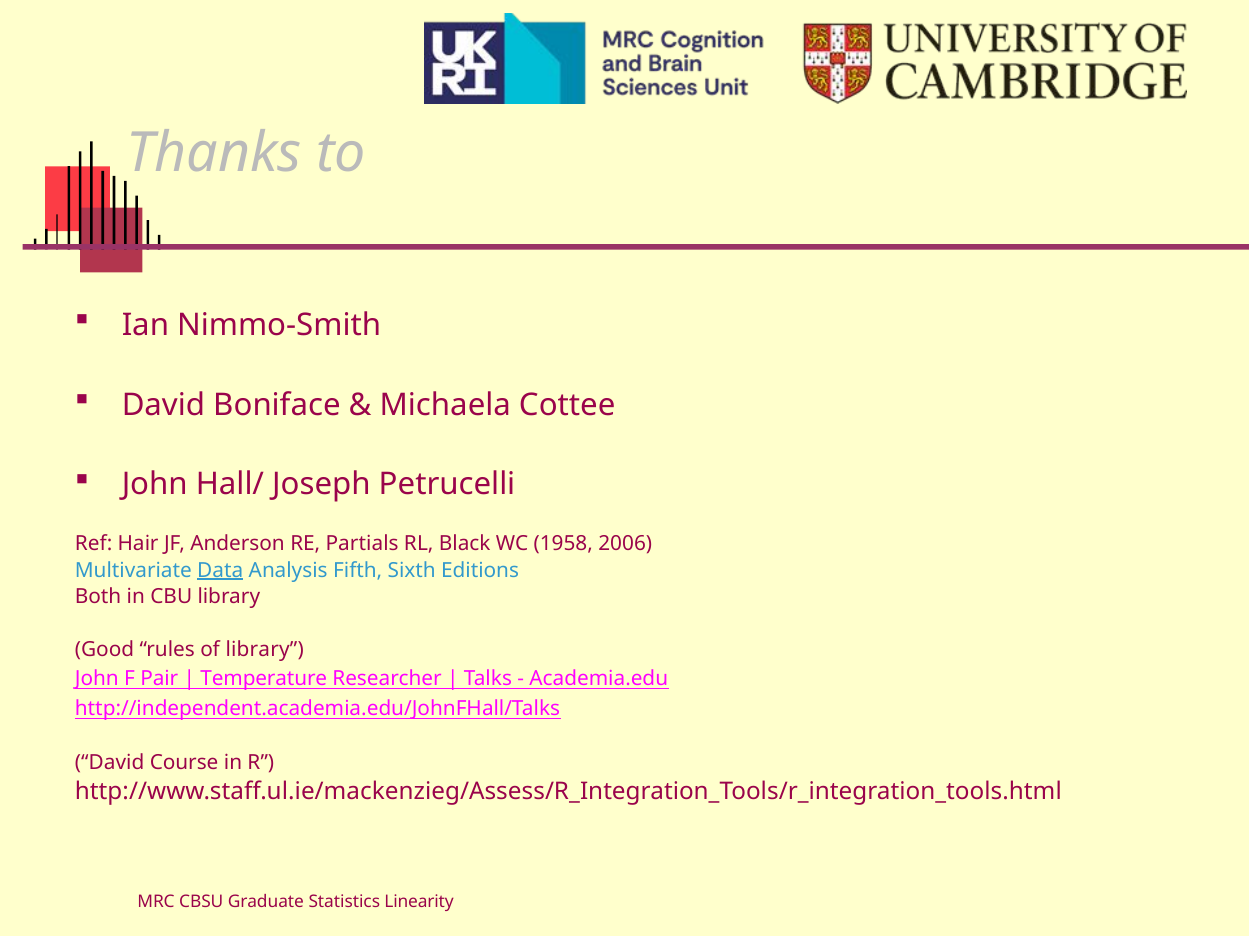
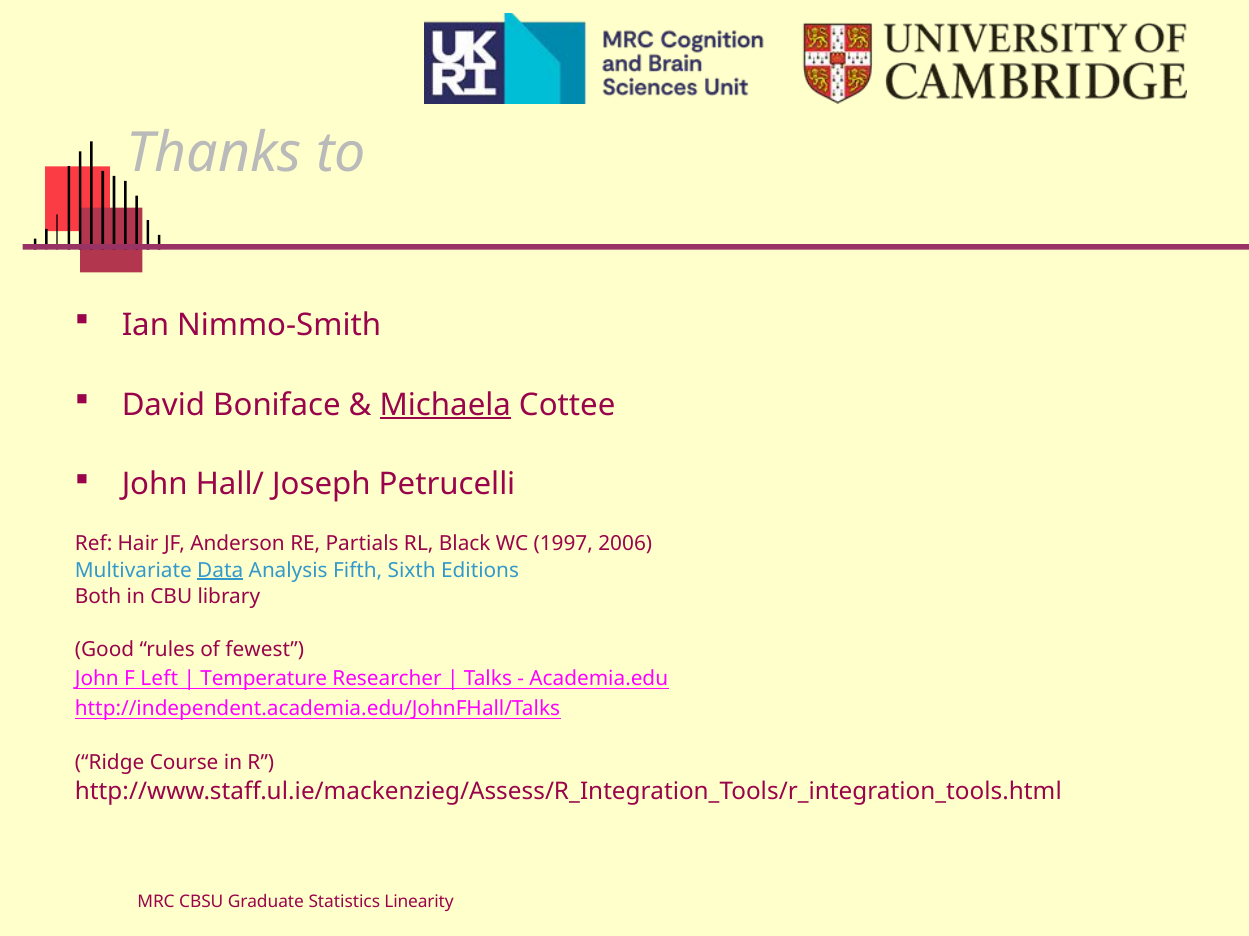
Michaela underline: none -> present (445, 405)
1958: 1958 -> 1997 (563, 544)
of library: library -> fewest (265, 651)
Pair: Pair -> Left (159, 680)
David: David -> Ridge (110, 763)
